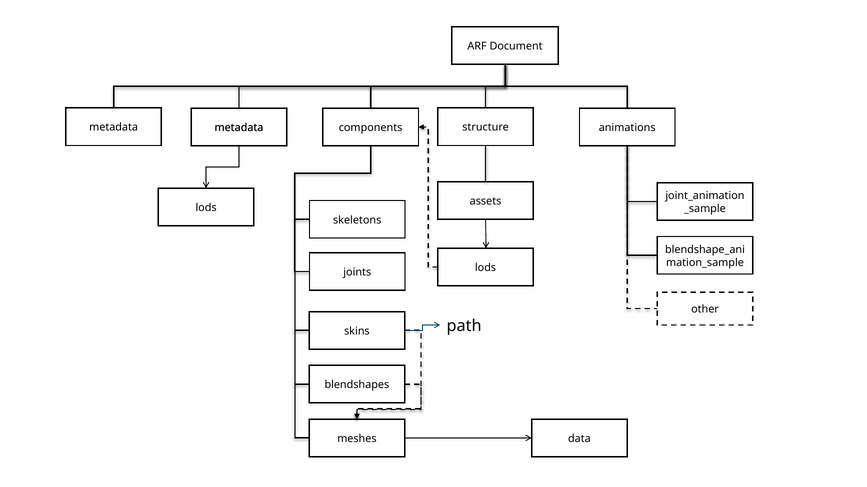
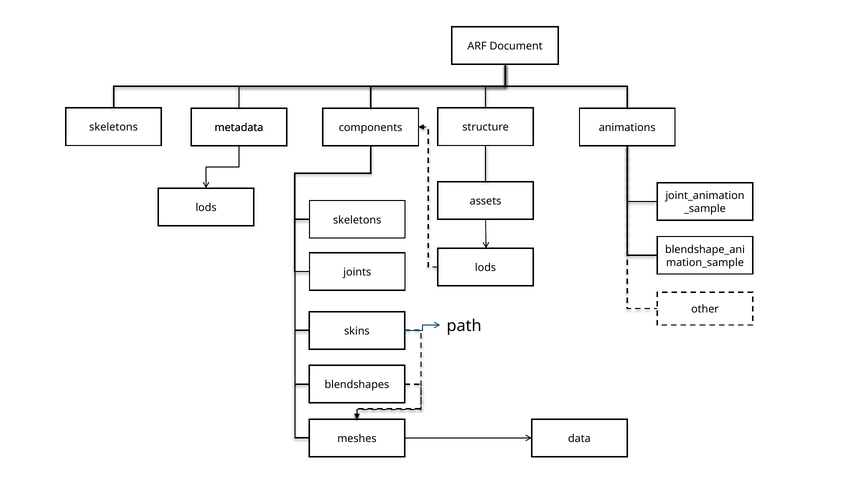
metadata: metadata -> skeletons (114, 128)
